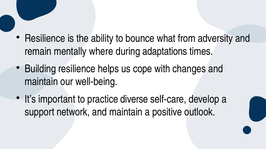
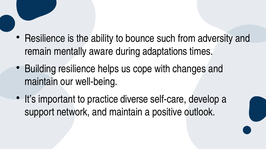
what: what -> such (166, 39)
where: where -> aware (101, 51)
